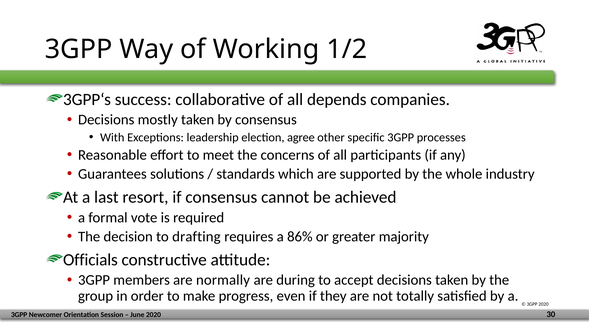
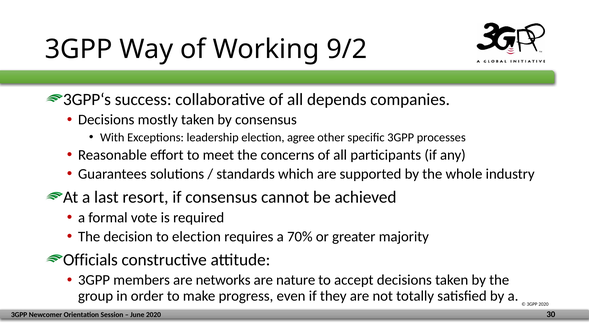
1/2: 1/2 -> 9/2 (347, 49)
to drafting: drafting -> election (196, 237)
86%: 86% -> 70% (300, 237)
normally: normally -> networks (223, 280)
during: during -> nature (296, 280)
